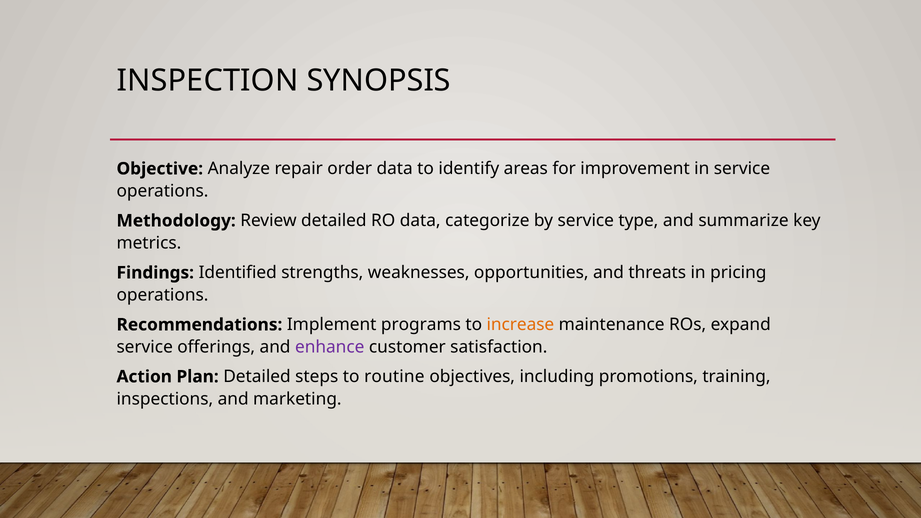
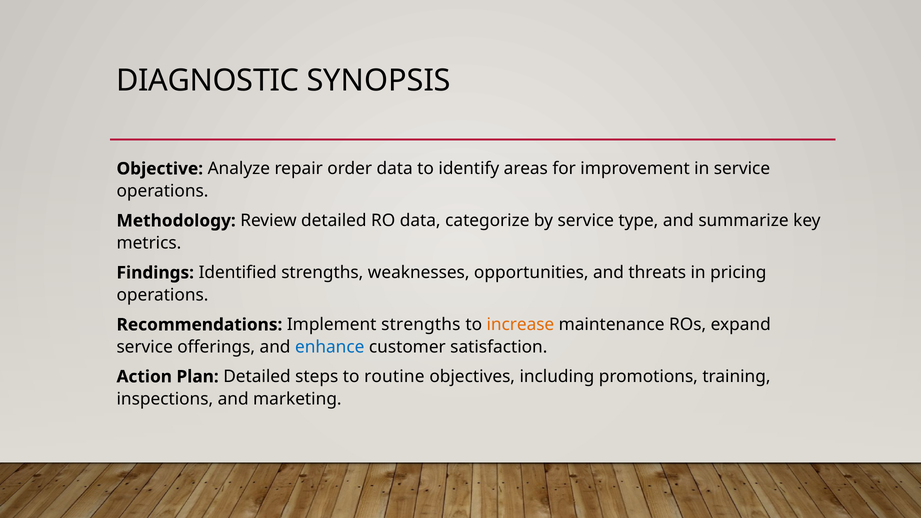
INSPECTION: INSPECTION -> DIAGNOSTIC (208, 81)
Implement programs: programs -> strengths (421, 325)
enhance colour: purple -> blue (330, 347)
